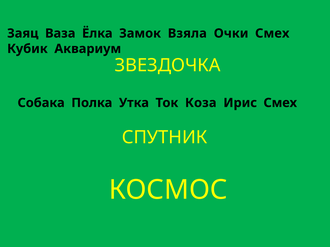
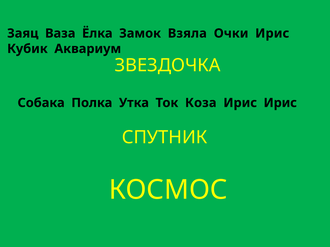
Очки Смех: Смех -> Ирис (272, 33)
Ирис Смех: Смех -> Ирис (280, 103)
